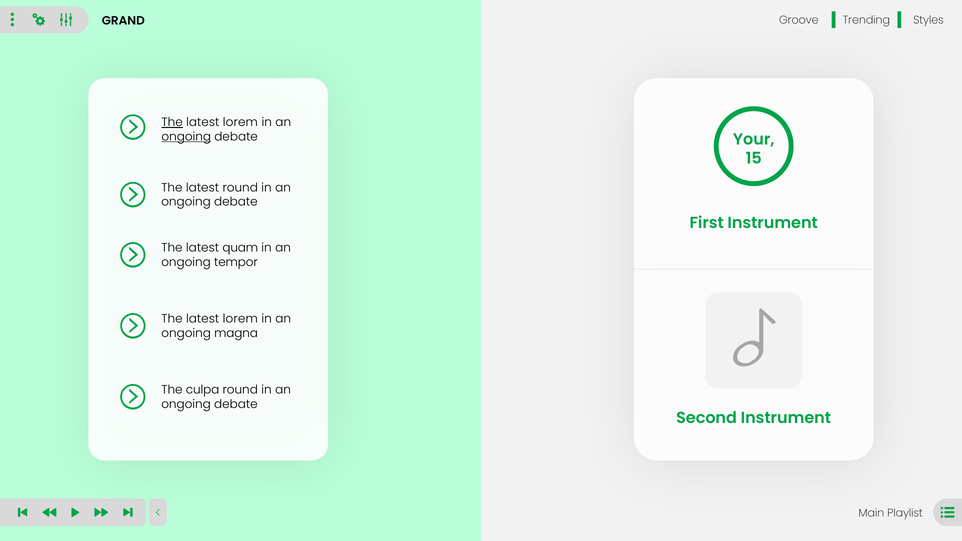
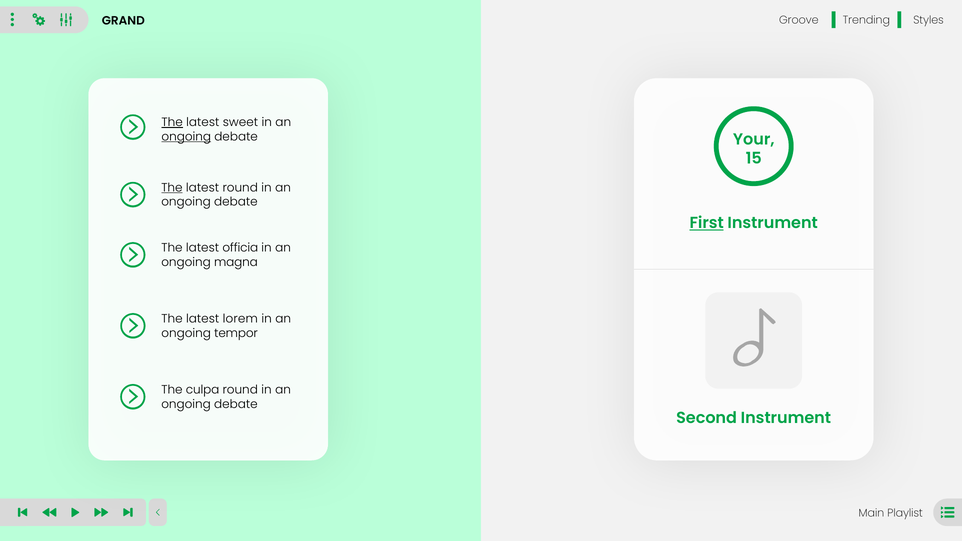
lorem: lorem -> sweet (240, 122)
The underline: none -> present (172, 188)
First underline: none -> present (707, 223)
quam: quam -> officia (240, 248)
tempor: tempor -> magna (236, 262)
magna: magna -> tempor (236, 333)
